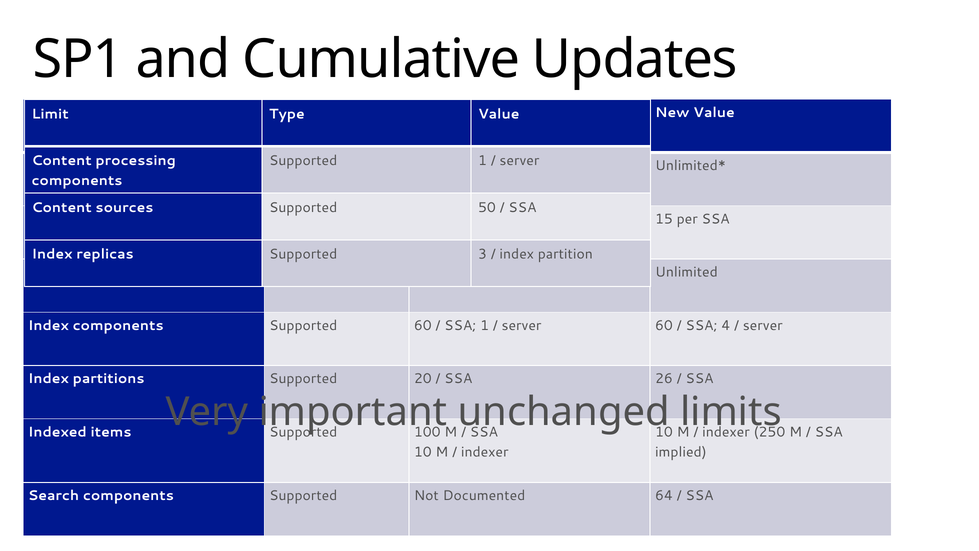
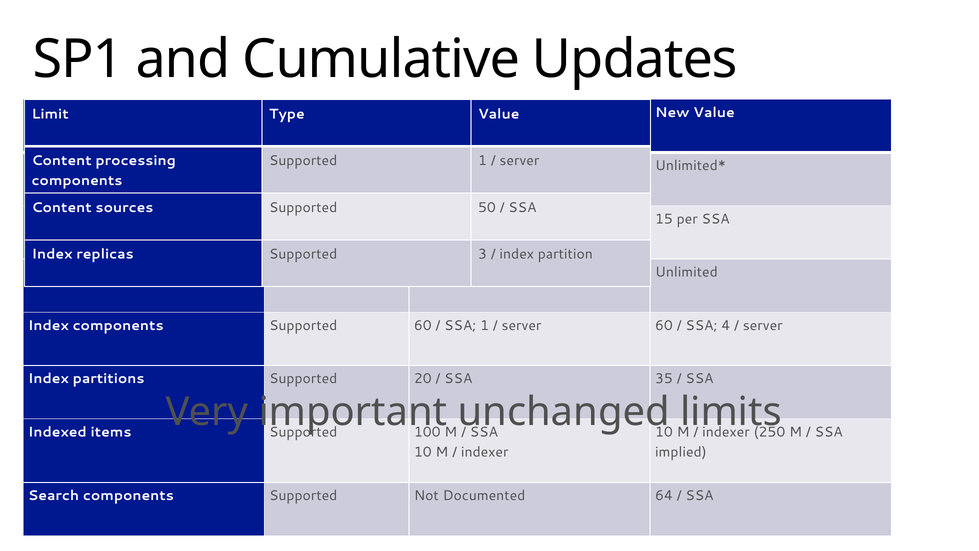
26: 26 -> 35 (664, 378)
